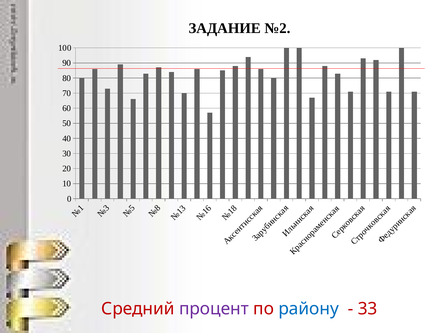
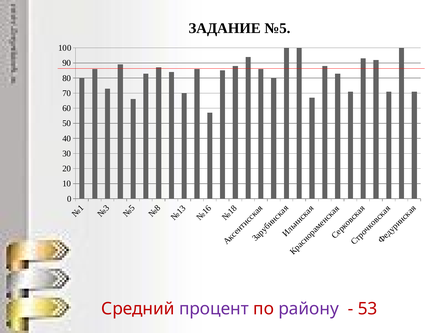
№2: №2 -> №5 (277, 28)
району colour: blue -> purple (309, 309)
33: 33 -> 53 (368, 309)
